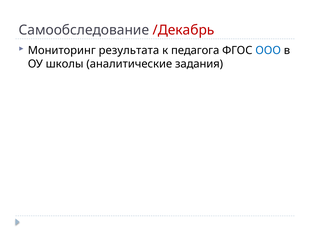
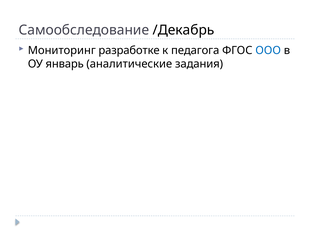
/Декабрь colour: red -> black (184, 30)
результата: результата -> разработке (129, 50)
школы: школы -> январь (65, 64)
